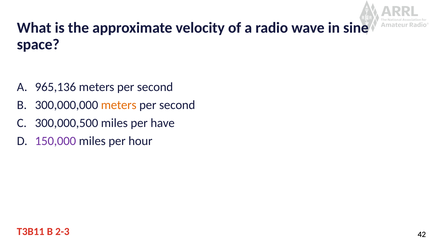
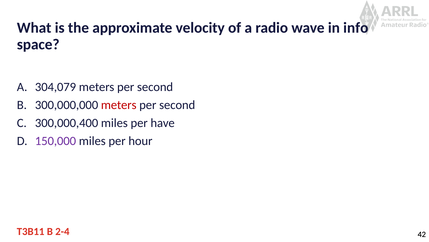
sine: sine -> info (356, 28)
965,136: 965,136 -> 304,079 (56, 87)
meters colour: orange -> red (119, 105)
300,000,500: 300,000,500 -> 300,000,400 (67, 123)
2-3: 2-3 -> 2-4 (62, 231)
